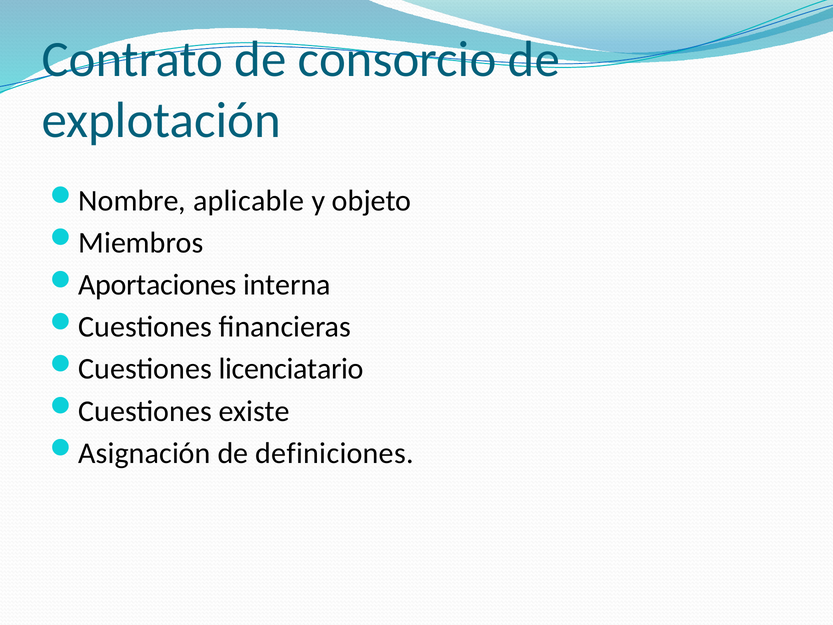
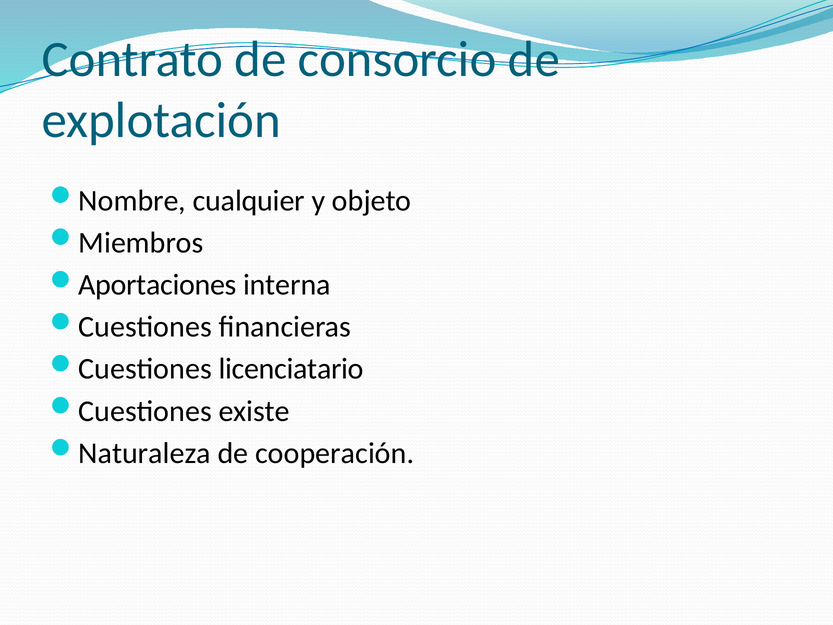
aplicable: aplicable -> cualquier (249, 201)
Asignación: Asignación -> Naturaleza (145, 453)
definiciones: definiciones -> cooperación (335, 453)
